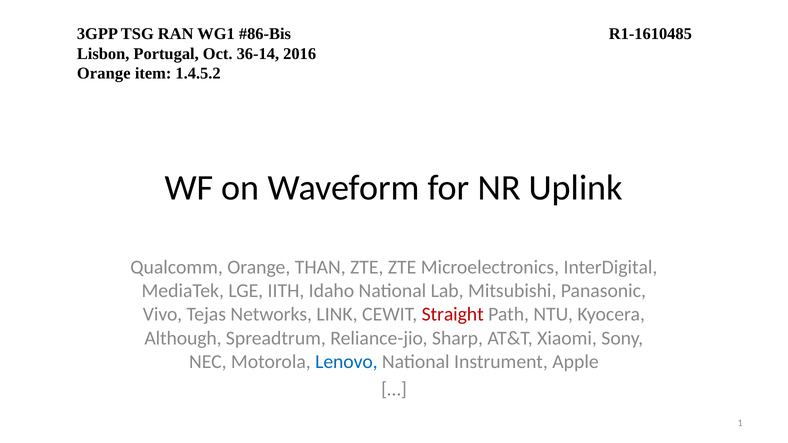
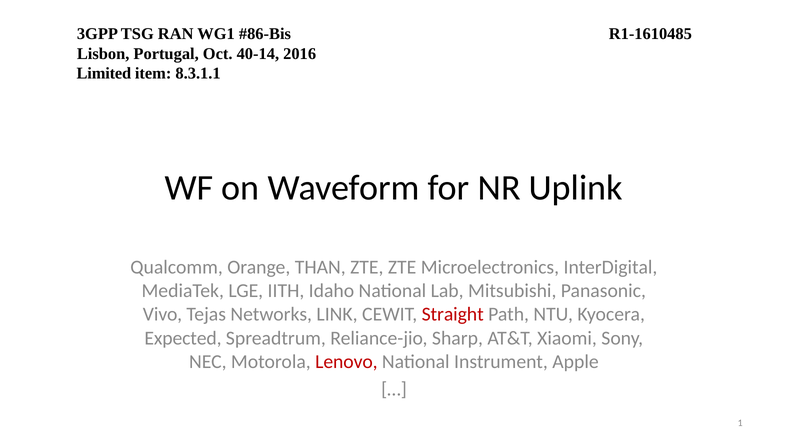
36-14: 36-14 -> 40-14 (258, 54)
Orange: Orange -> Limited (104, 73)
1.4.5.2: 1.4.5.2 -> 8.3.1.1 (198, 73)
Although: Although -> Expected (183, 338)
Lenovo colour: blue -> red (346, 362)
